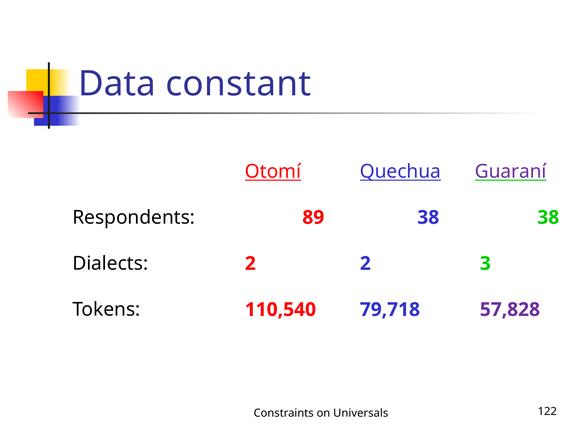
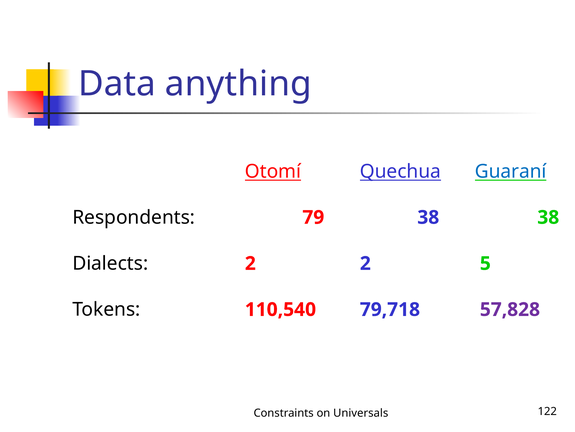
constant: constant -> anything (238, 84)
Guaraní colour: purple -> blue (511, 171)
89: 89 -> 79 (313, 217)
3: 3 -> 5 (485, 263)
